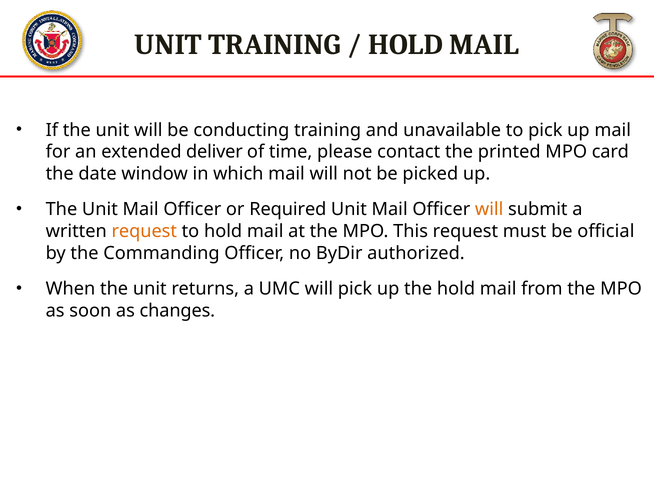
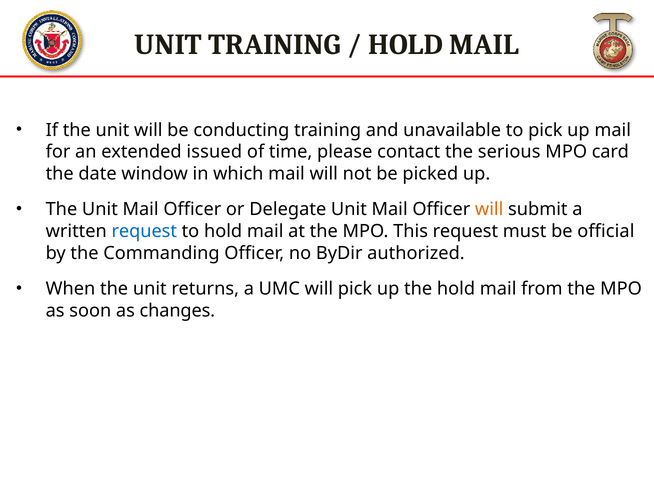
deliver: deliver -> issued (214, 152)
printed: printed -> serious (509, 152)
Required: Required -> Delegate (288, 209)
request colour: orange -> blue (144, 231)
